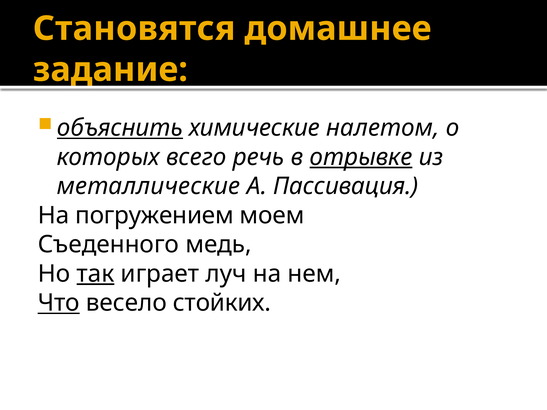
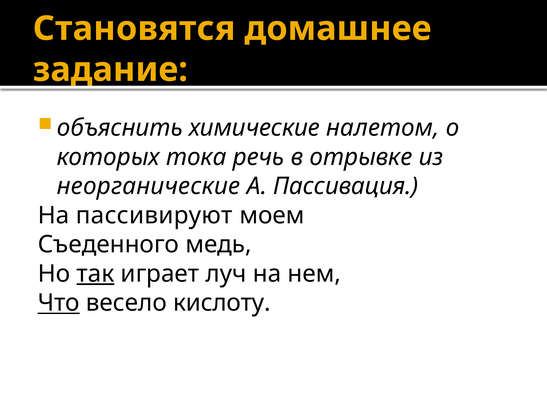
объяснить underline: present -> none (120, 128)
всего: всего -> тока (196, 157)
отрывке underline: present -> none (361, 157)
металлические: металлические -> неорганические (149, 186)
погружением: погружением -> пассивируют (154, 215)
стойких: стойких -> кислоту (222, 303)
